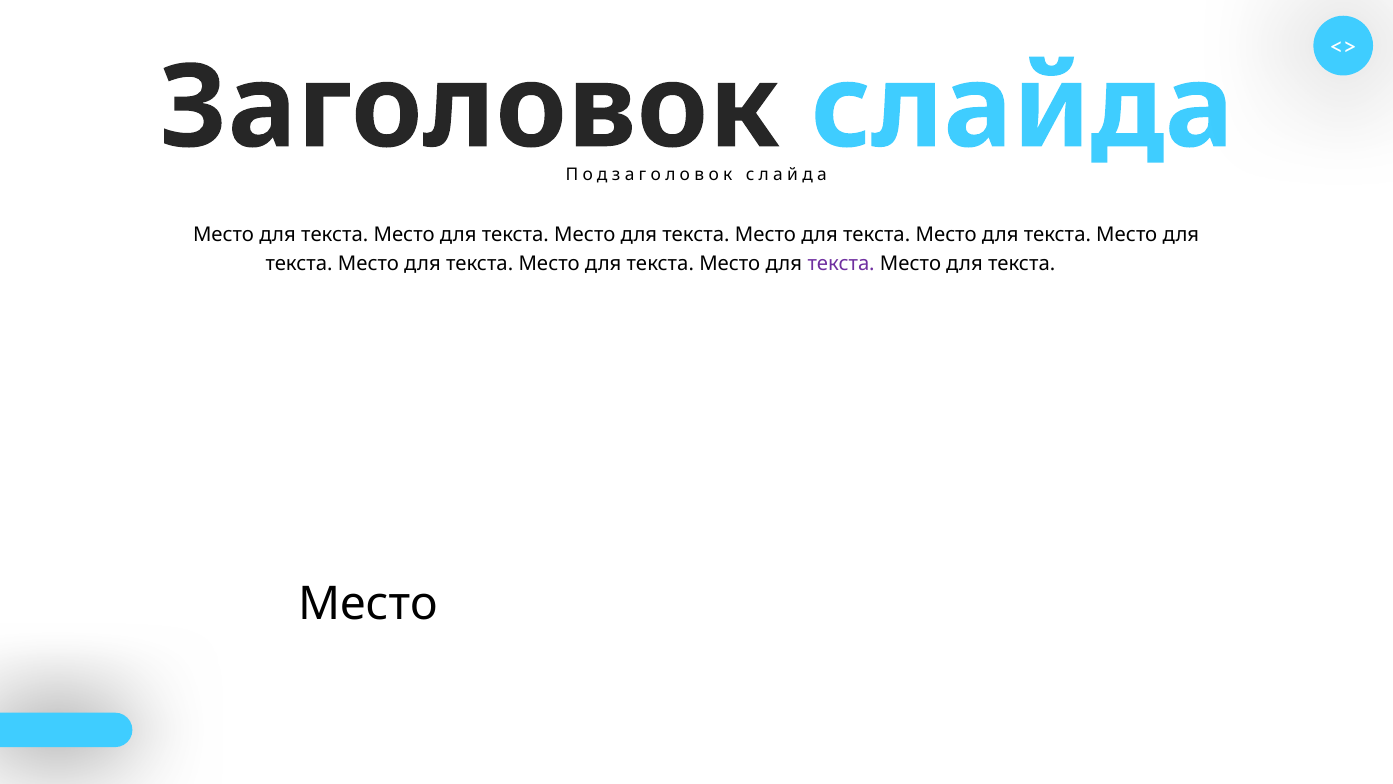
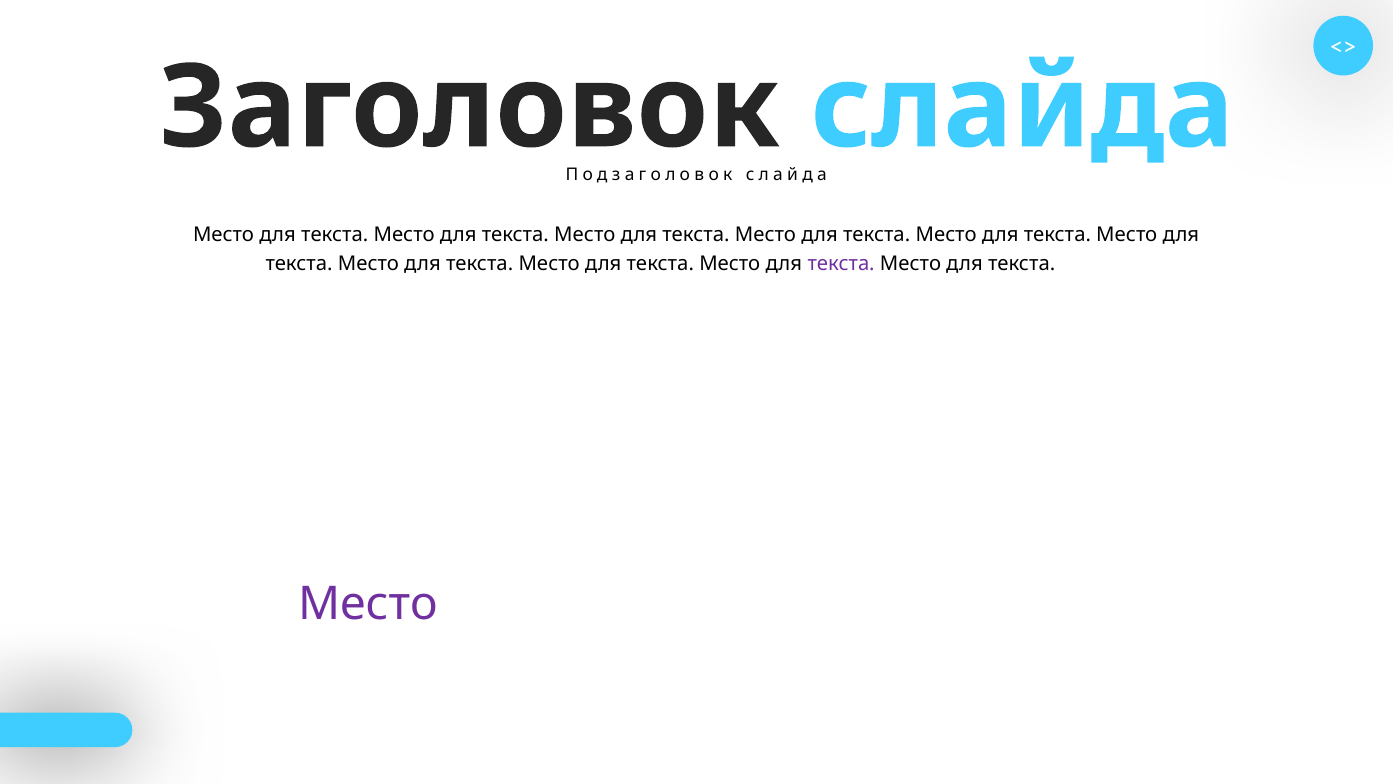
Место colour: black -> purple (368, 604)
